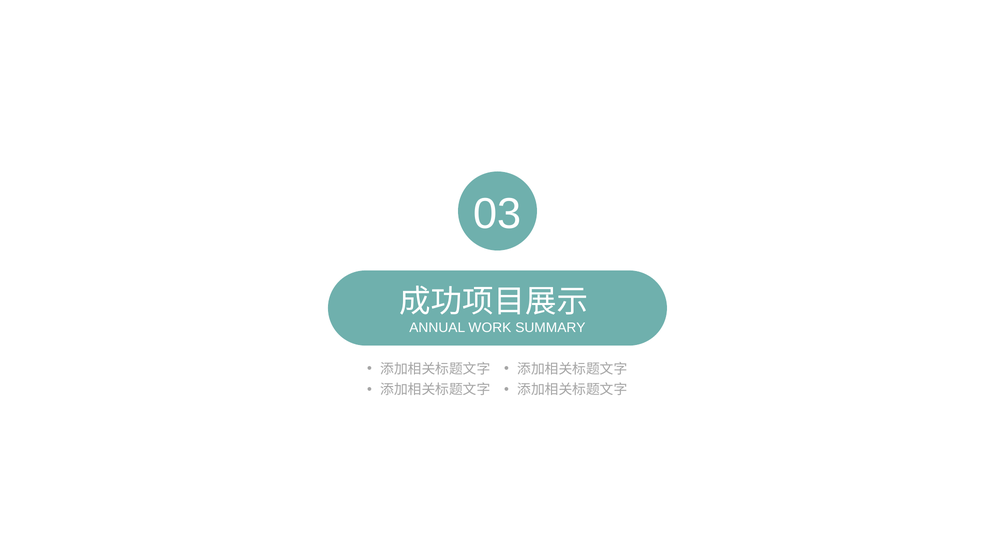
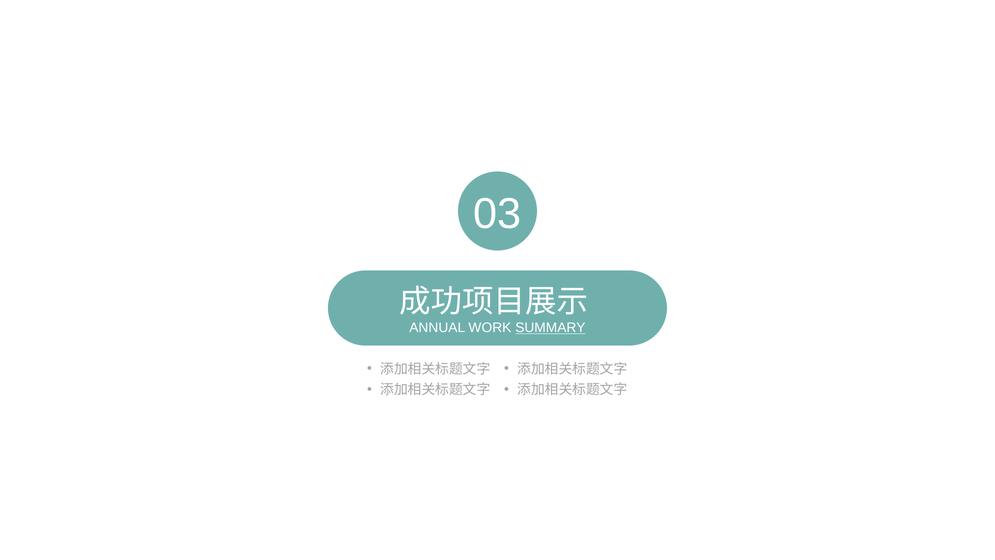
SUMMARY underline: none -> present (550, 328)
